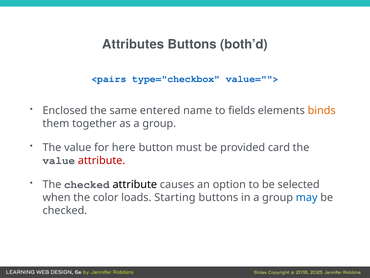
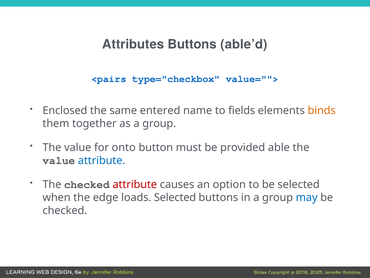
both’d: both’d -> able’d (244, 44)
here: here -> onto (124, 147)
card: card -> able (279, 147)
attribute colour: red -> blue (102, 160)
attribute colour: black -> red (135, 184)
color: color -> edge (106, 197)
loads Starting: Starting -> Selected (175, 197)
